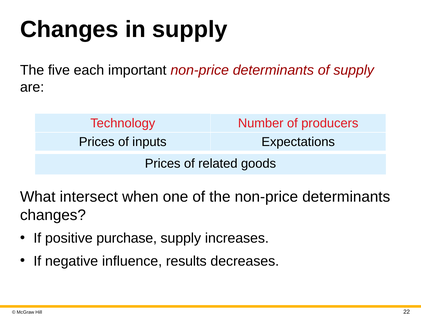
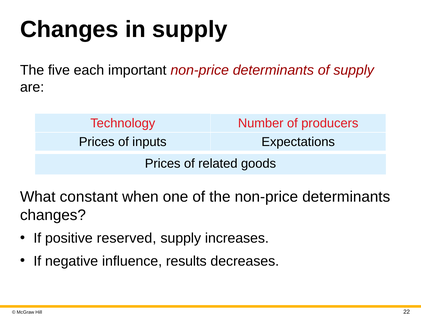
intersect: intersect -> constant (89, 197)
purchase: purchase -> reserved (127, 238)
